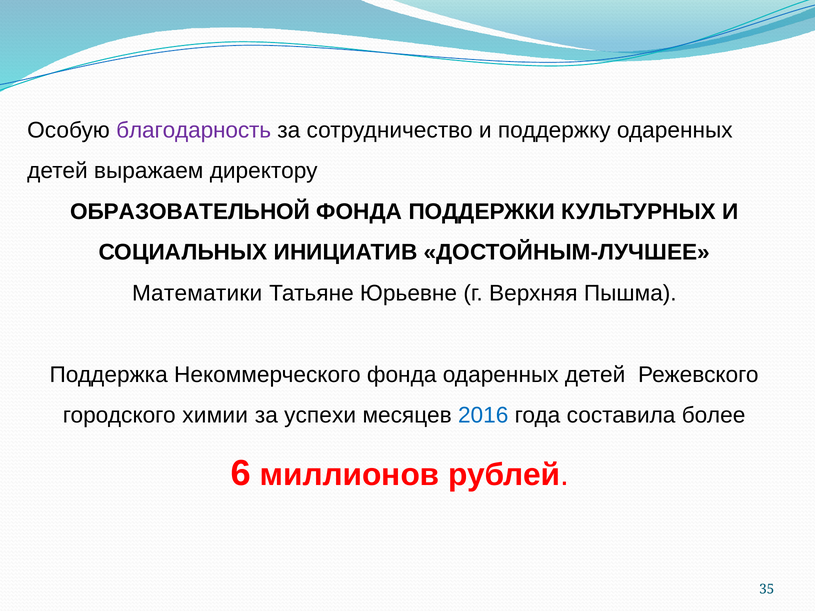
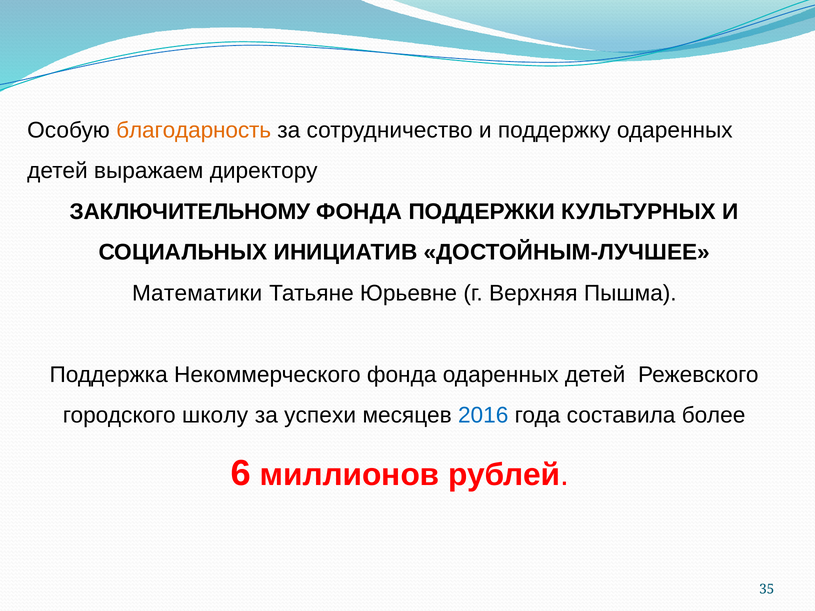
благодарность colour: purple -> orange (194, 130)
ОБРАЗОВАТЕЛЬНОЙ: ОБРАЗОВАТЕЛЬНОЙ -> ЗАКЛЮЧИТЕЛЬНОМУ (190, 212)
химии: химии -> школу (215, 416)
